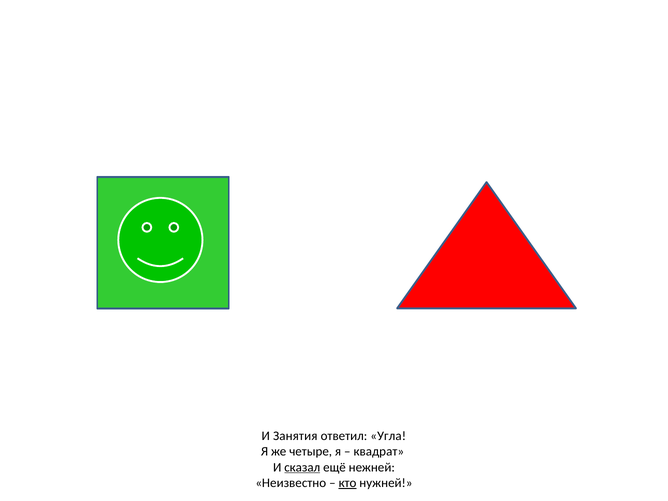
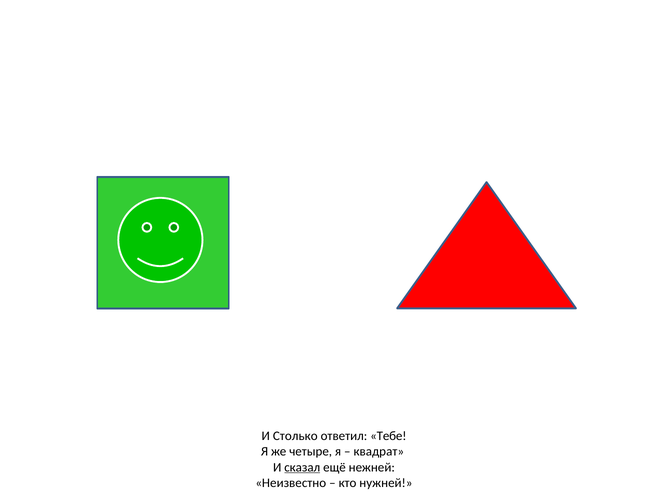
Занятия: Занятия -> Столько (295, 436)
Угла: Угла -> Тебе (388, 436)
кто underline: present -> none (348, 483)
